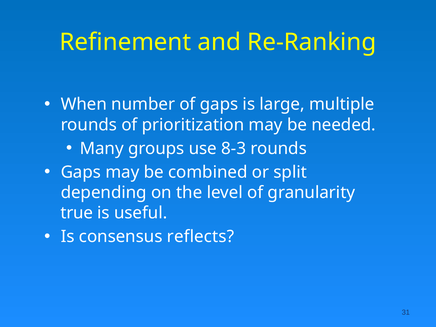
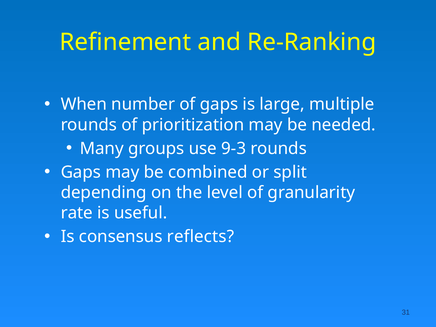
8-3: 8-3 -> 9-3 (234, 148)
true: true -> rate (77, 213)
